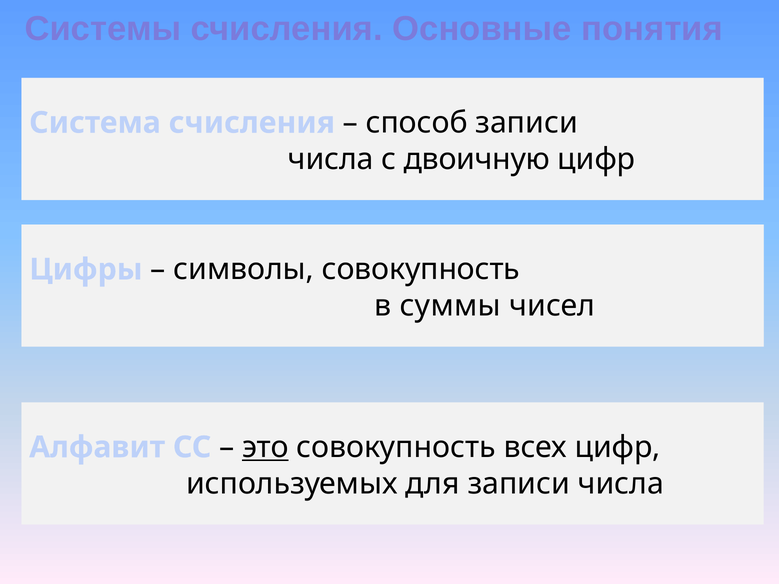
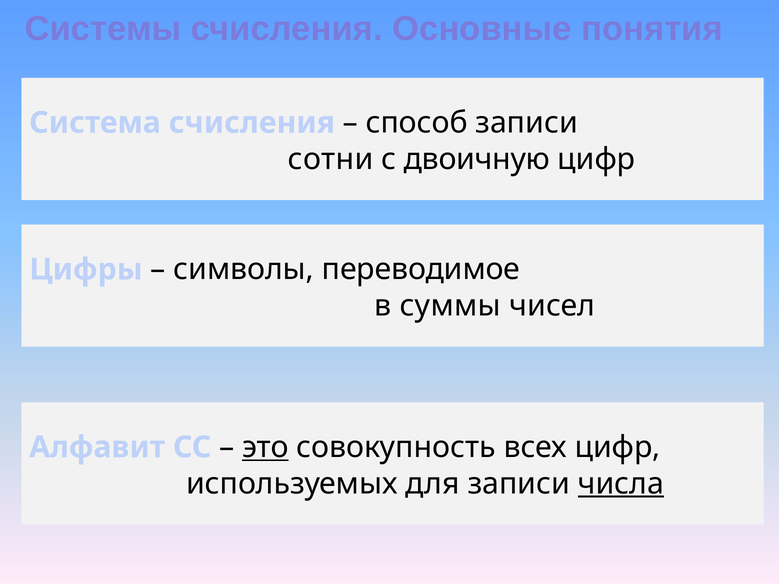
числа: числа -> сотни (331, 159)
символы совокупность: совокупность -> переводимое (421, 270)
числа underline: none -> present (621, 484)
